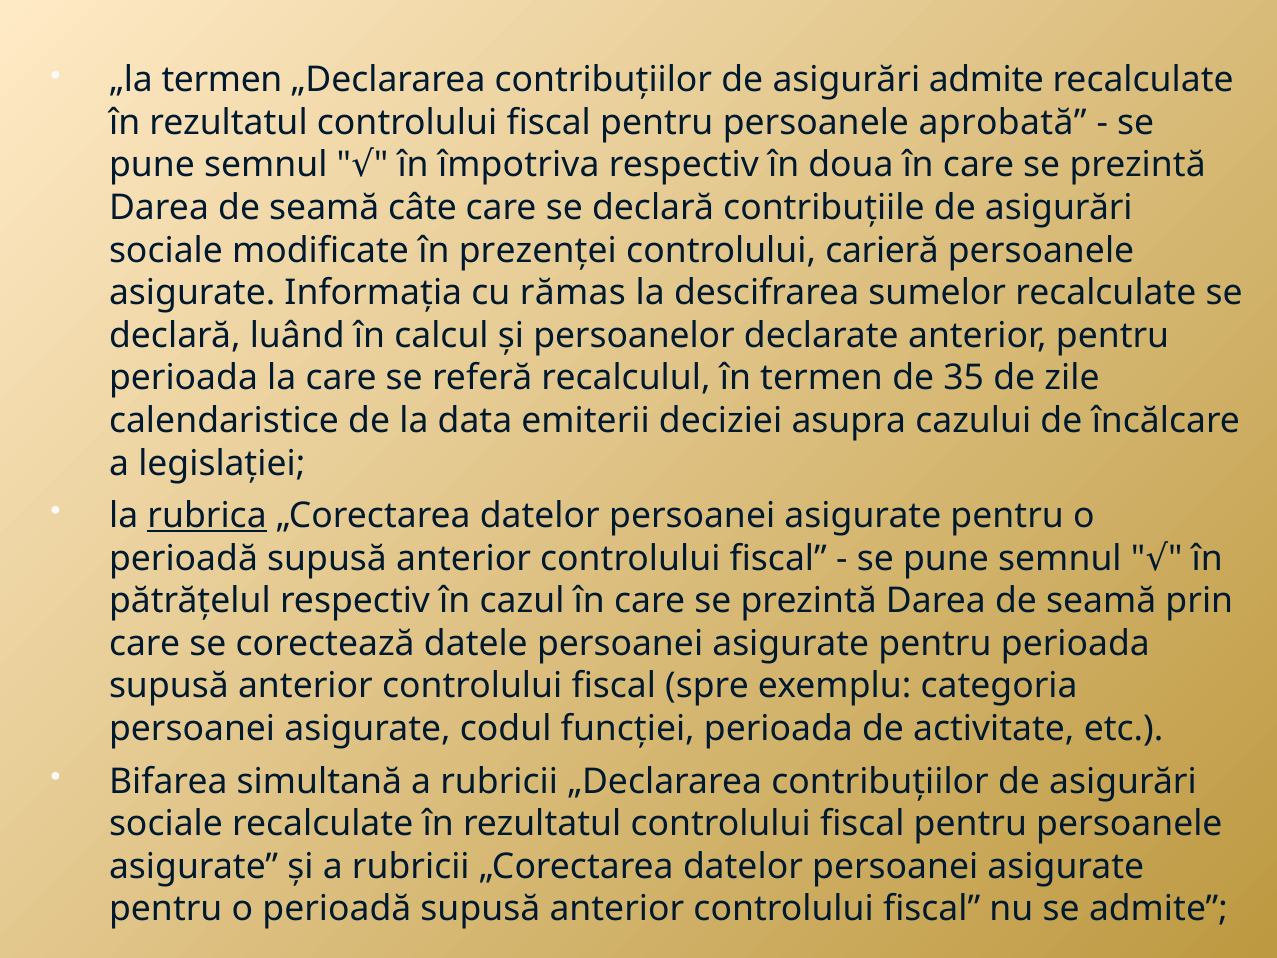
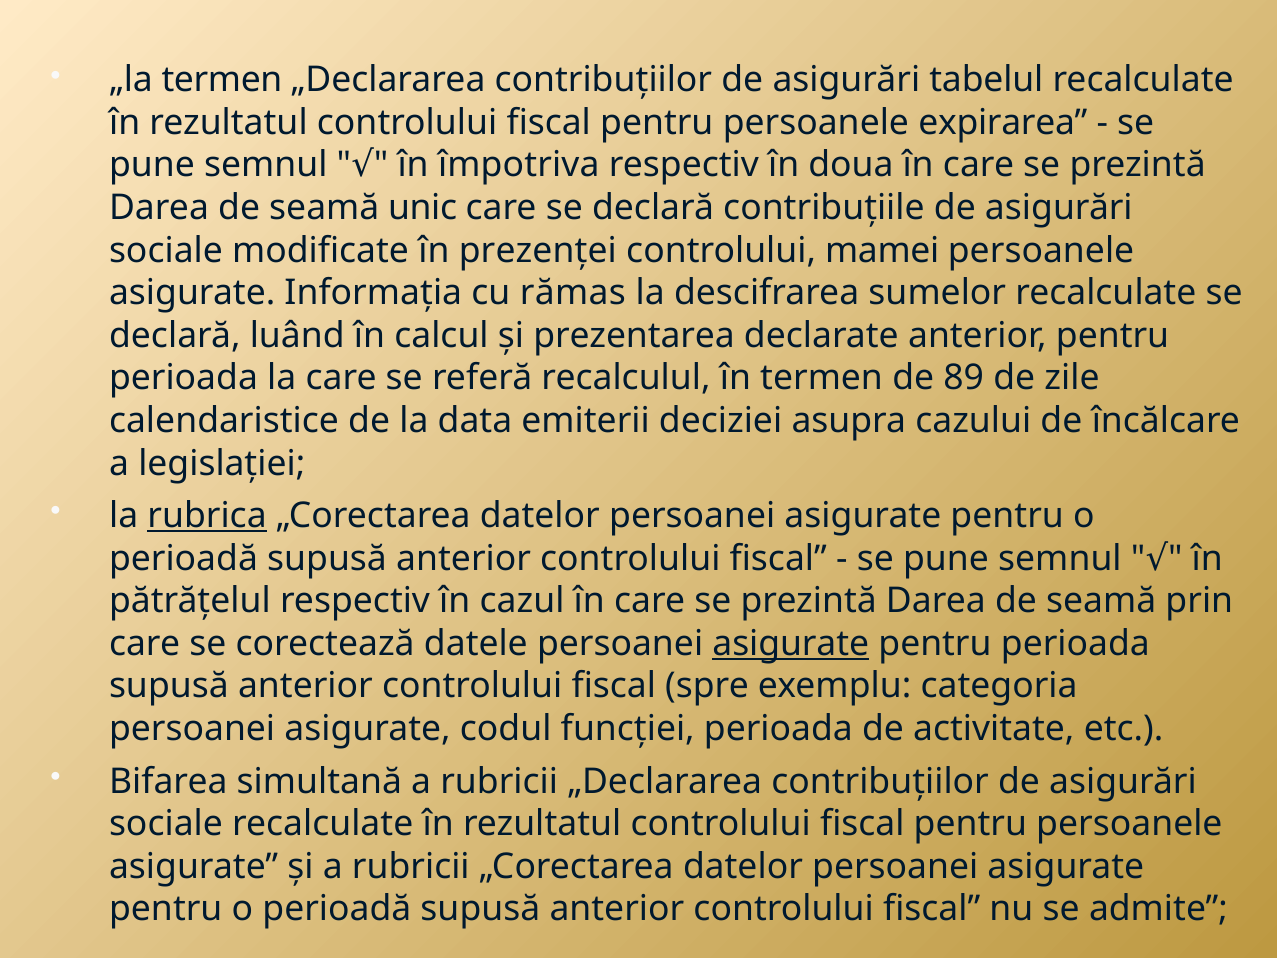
asigurări admite: admite -> tabelul (986, 80)
aprobată: aprobată -> expirarea (1003, 123)
câte: câte -> unic (423, 208)
carieră: carieră -> mamei (882, 250)
persoanelor: persoanelor -> prezentarea (634, 335)
35: 35 -> 89 (964, 378)
asigurate underline: none -> present (791, 643)
